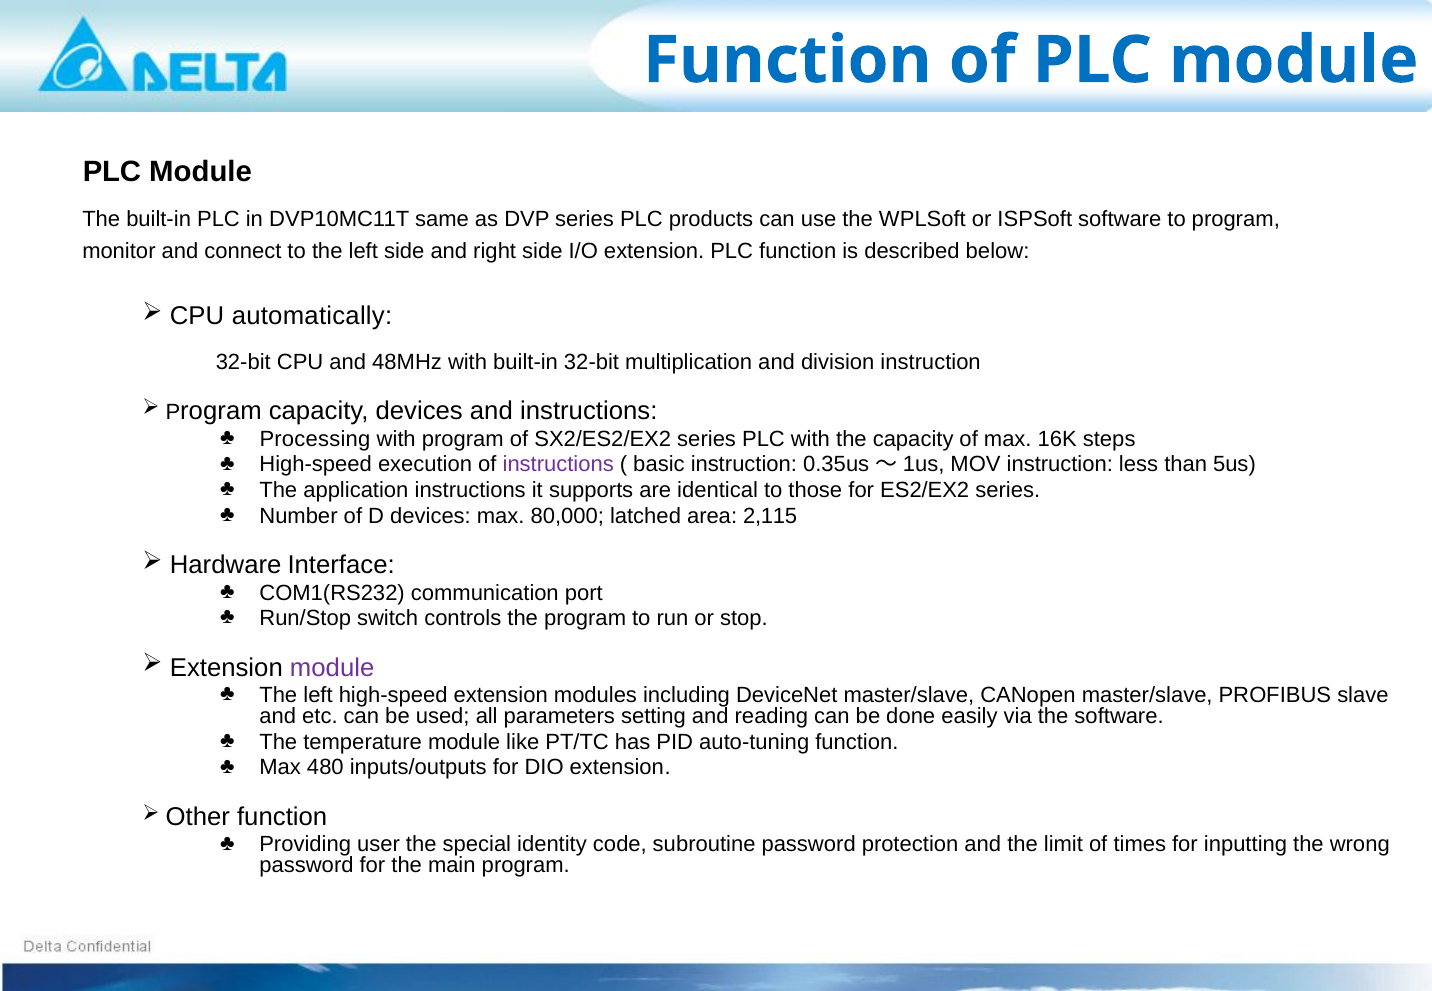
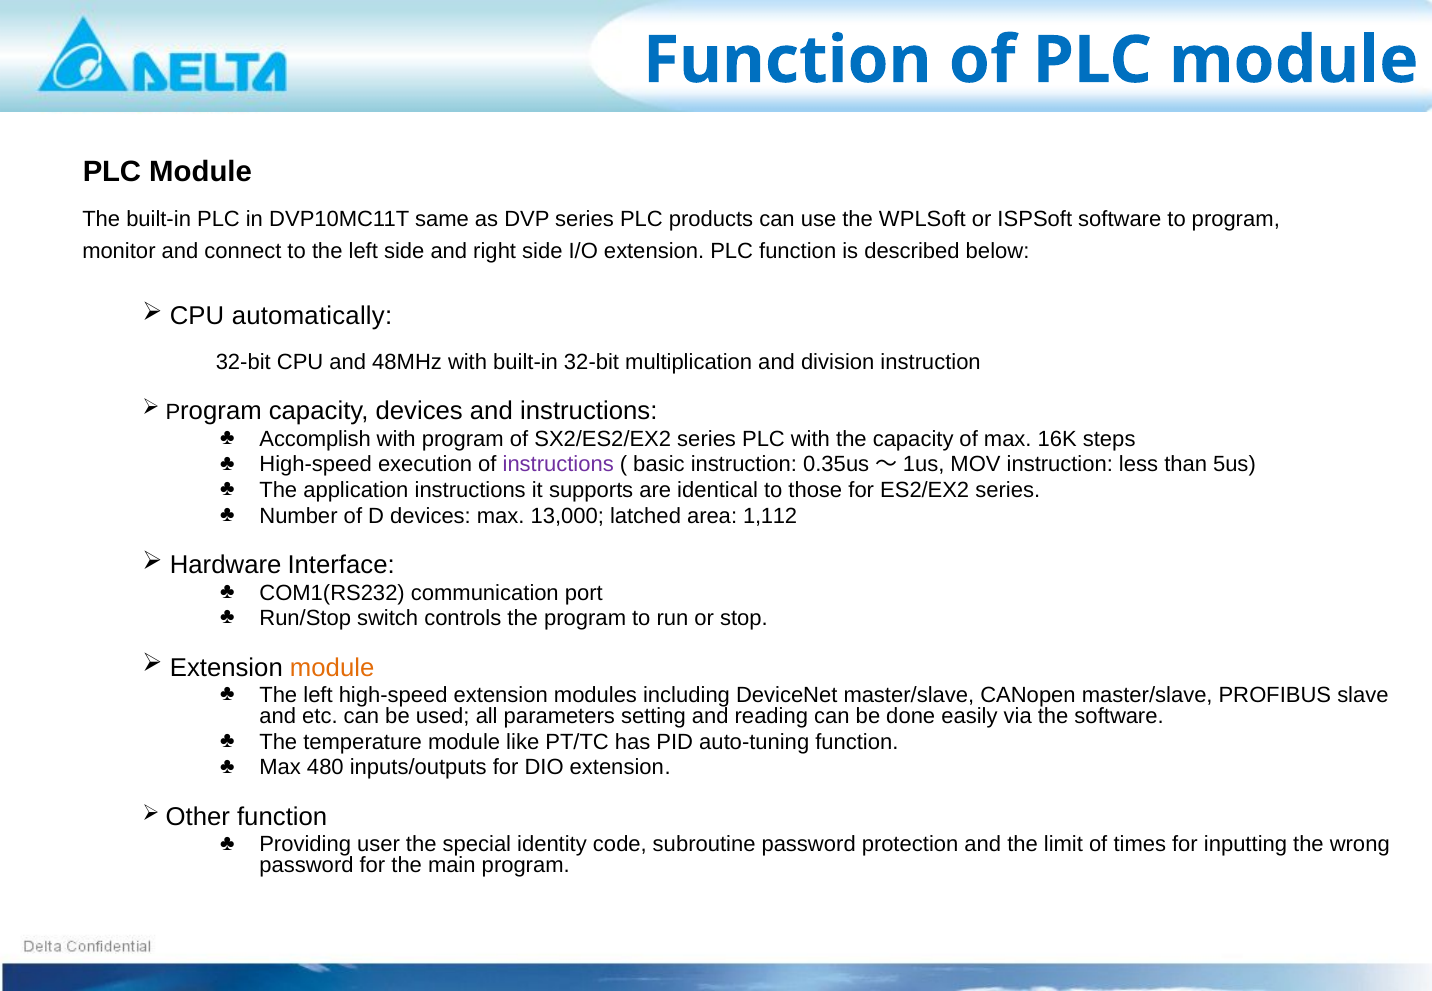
Processing: Processing -> Accomplish (315, 439)
80,000: 80,000 -> 13,000 (567, 516)
2,115: 2,115 -> 1,112 (770, 516)
module colour: purple -> orange (332, 668)
